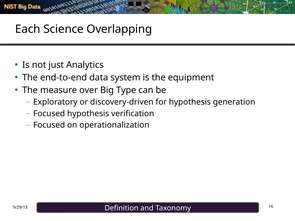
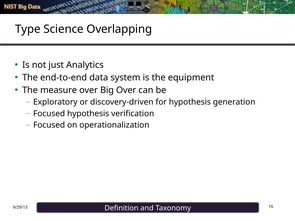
Each: Each -> Type (28, 29)
Big Type: Type -> Over (126, 90)
